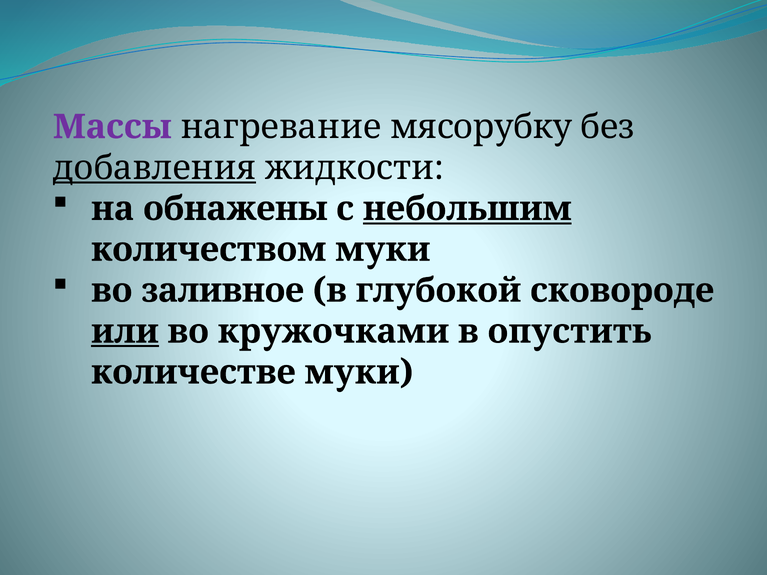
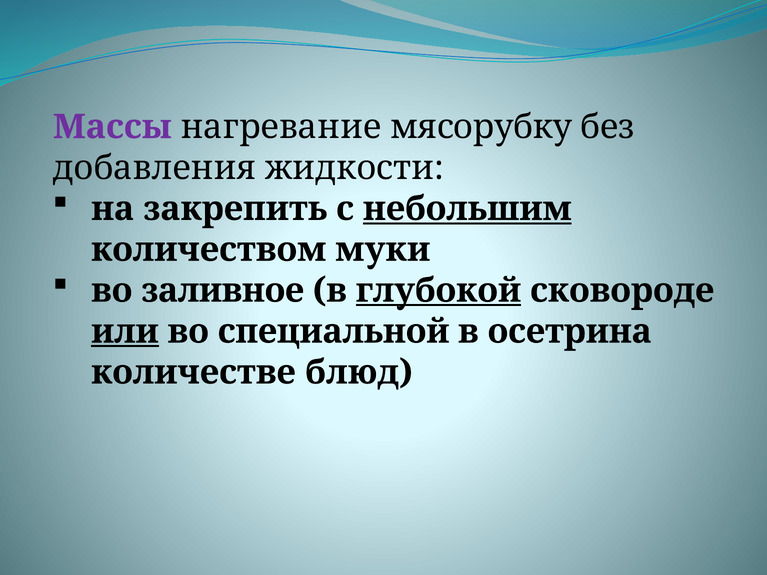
добавления underline: present -> none (155, 168)
обнажены: обнажены -> закрепить (235, 209)
глубокой underline: none -> present (438, 291)
кружочками: кружочками -> специальной (334, 332)
опустить: опустить -> осетрина (570, 332)
количестве муки: муки -> блюд (359, 372)
